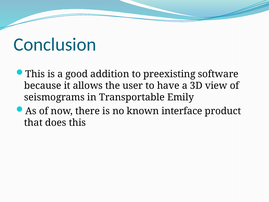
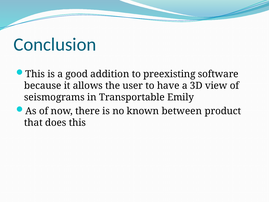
interface: interface -> between (182, 111)
